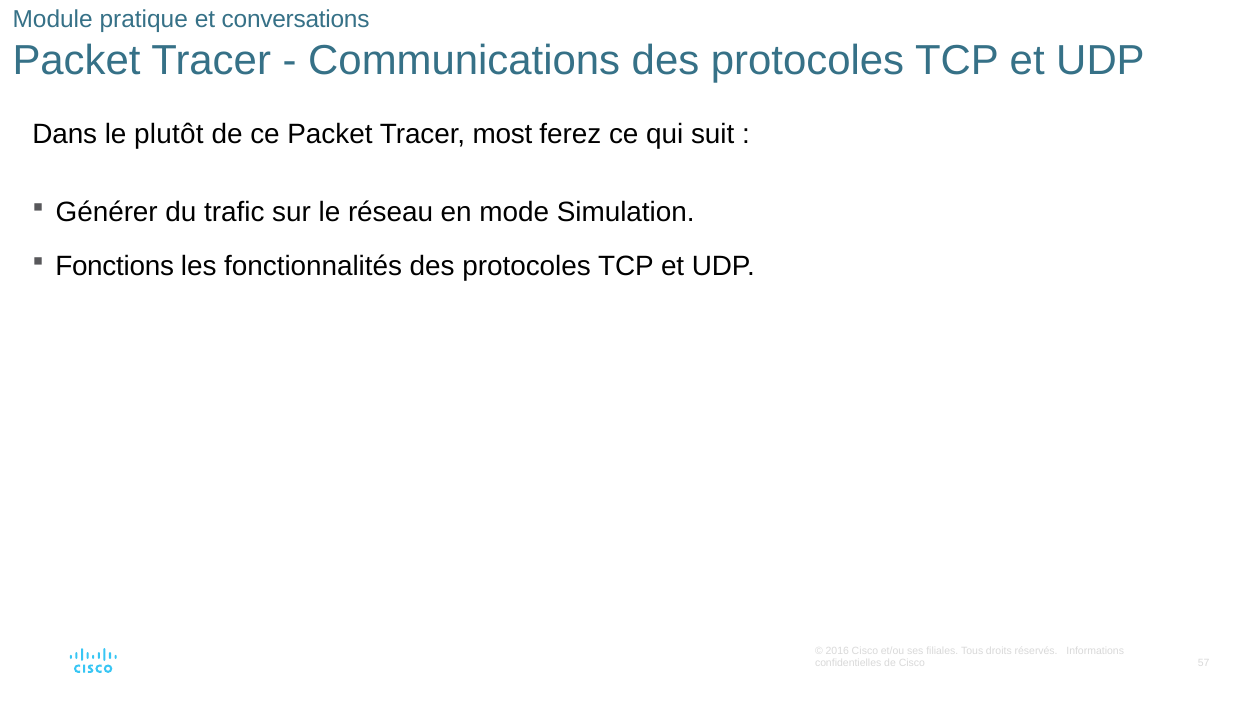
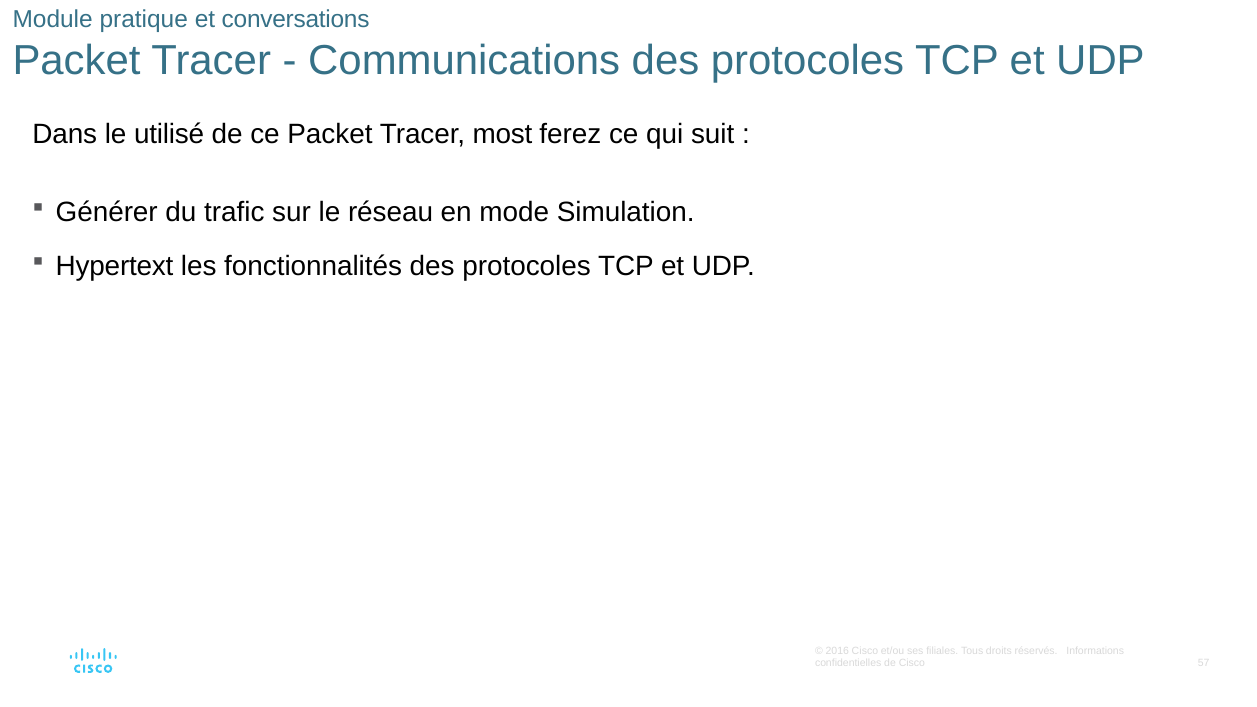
plutôt: plutôt -> utilisé (169, 135)
Fonctions: Fonctions -> Hypertext (115, 267)
